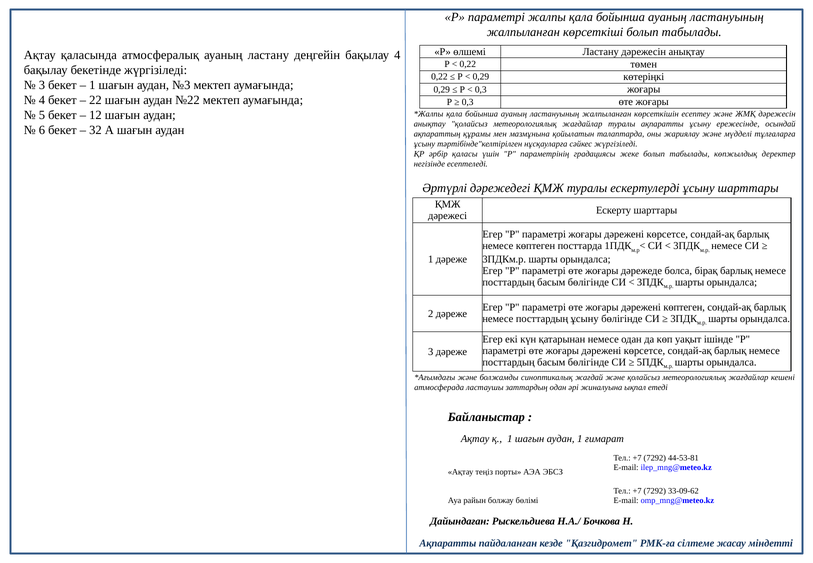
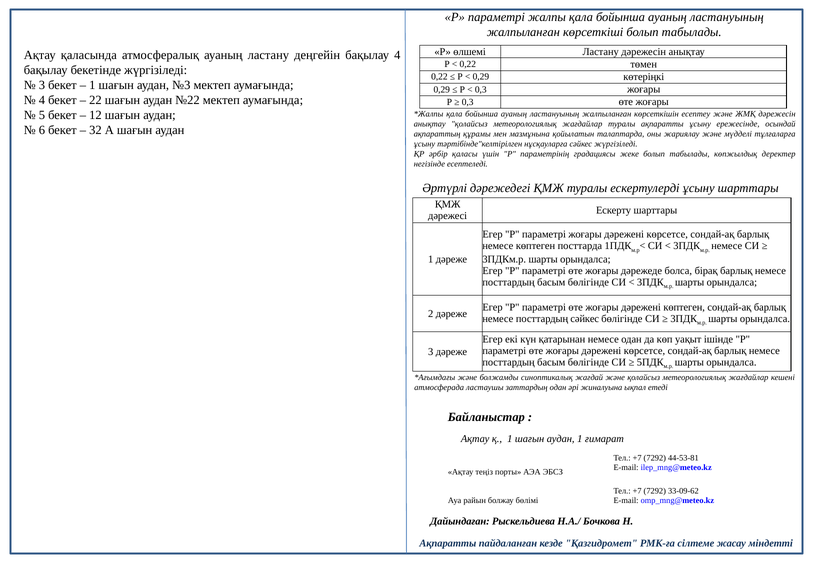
посттардың ұсыну: ұсыну -> сәйкес (585, 319)
